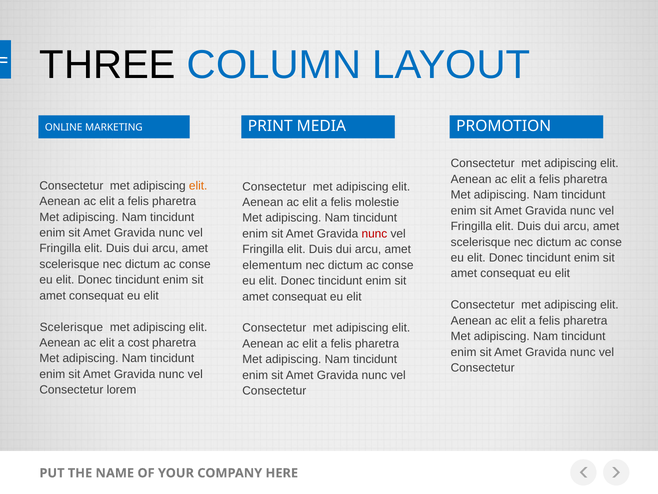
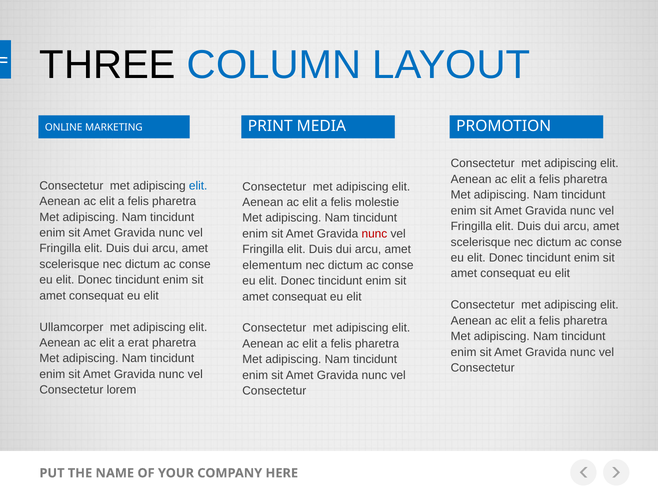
elit colour: orange -> blue (198, 186)
Scelerisque: Scelerisque -> Ullamcorper (71, 327)
cost: cost -> erat (138, 343)
